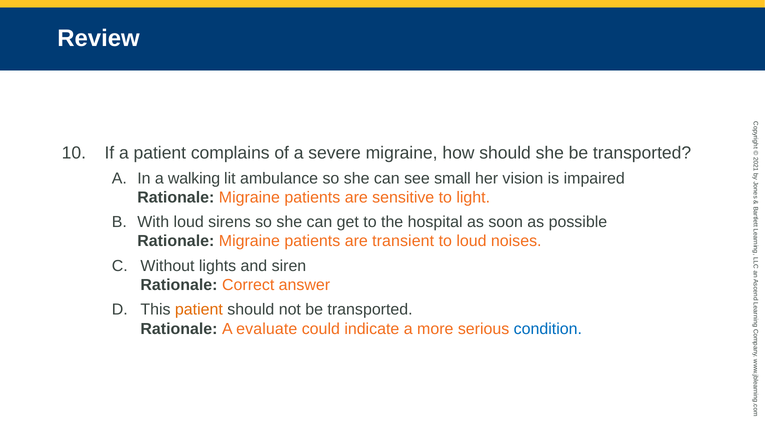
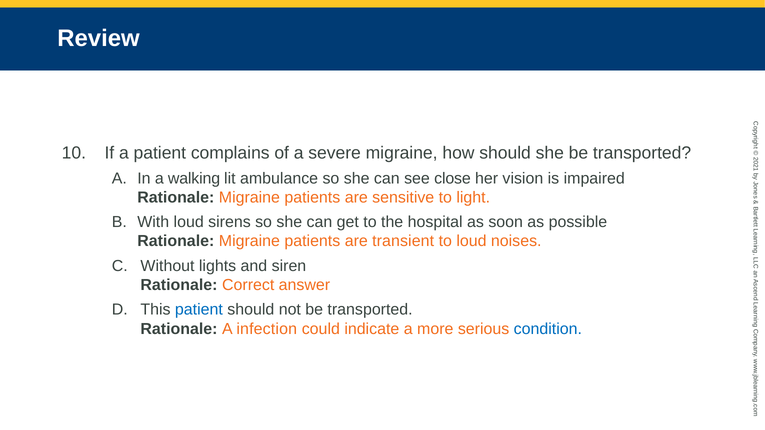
small: small -> close (452, 178)
patient colour: orange -> blue (199, 310)
evaluate: evaluate -> infection (267, 329)
